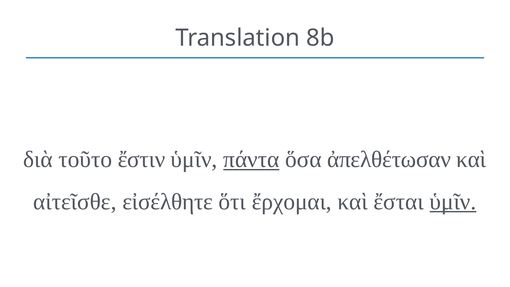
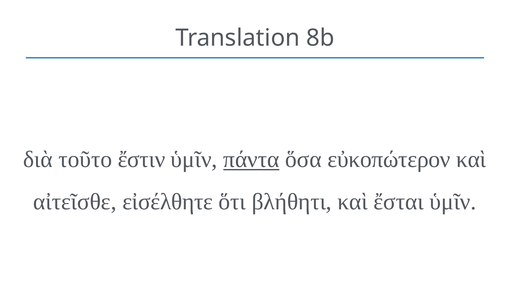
ἀπελθέτωσαν: ἀπελθέτωσαν -> εὐκοπώτερον (389, 160)
ἔρχομαι: ἔρχομαι -> βλήθητι (292, 202)
ὑμῖν underline: present -> none (453, 202)
